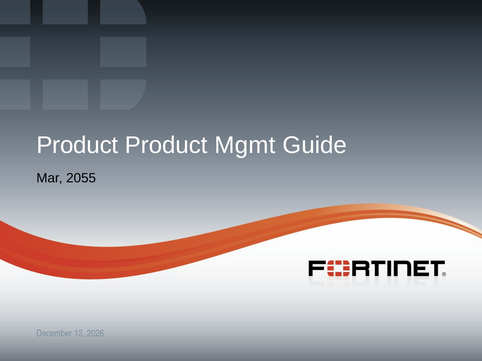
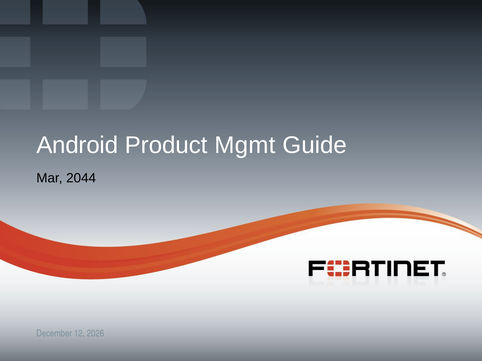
Product: Product -> Android (77, 145)
2055: 2055 -> 2044 (81, 178)
